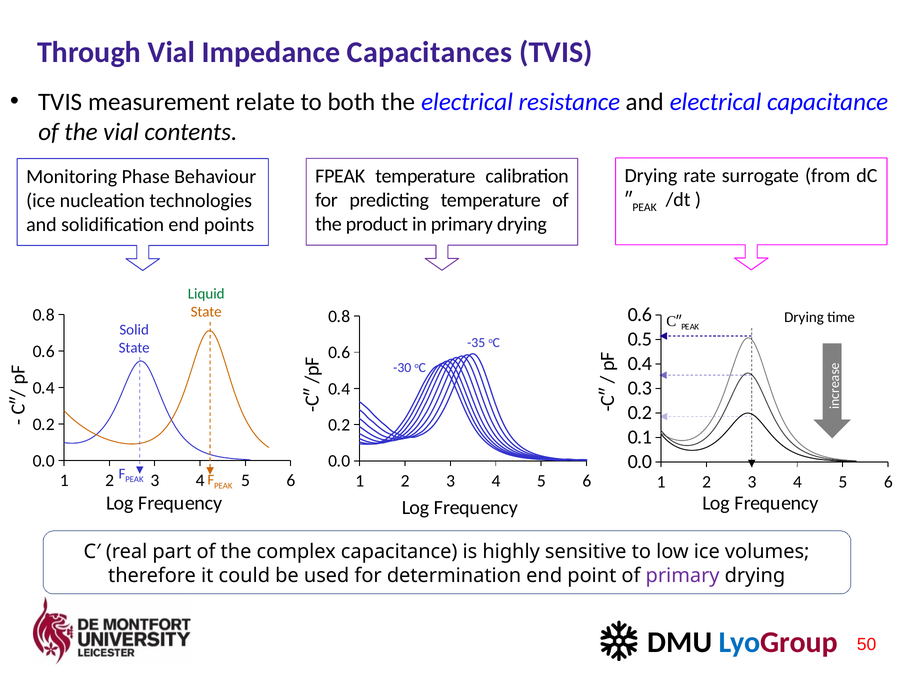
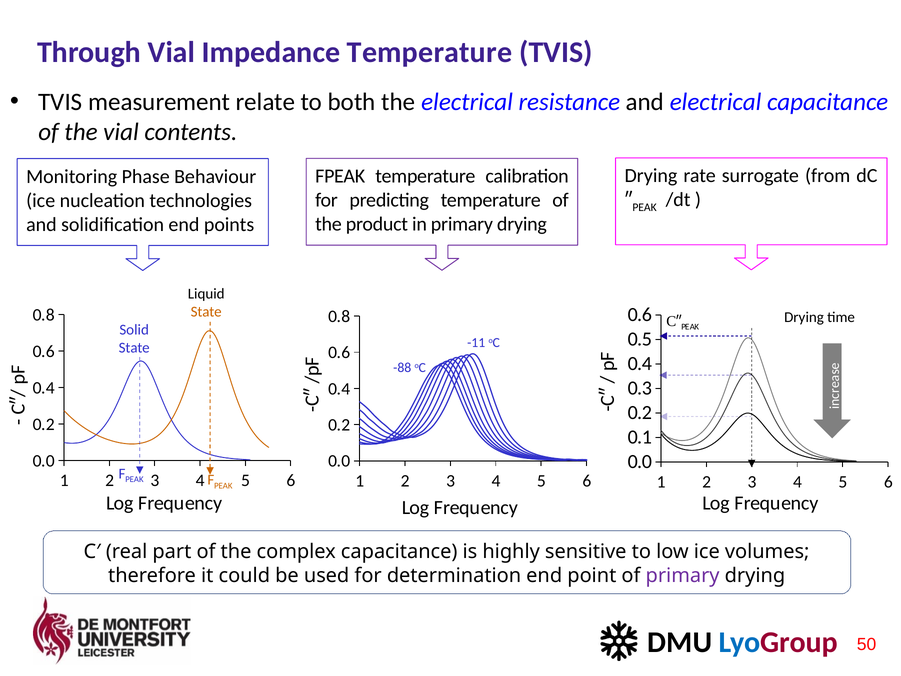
Impedance Capacitances: Capacitances -> Temperature (430, 52)
Liquid colour: green -> black (206, 294)
-35: -35 -> -11 (476, 343)
-30: -30 -> -88 (402, 368)
